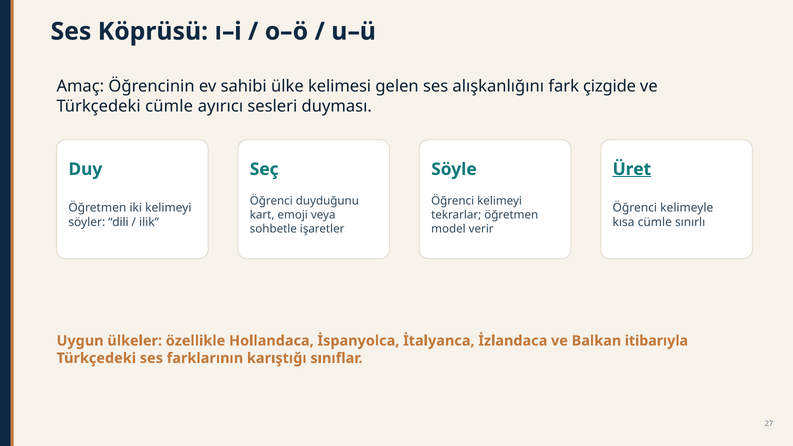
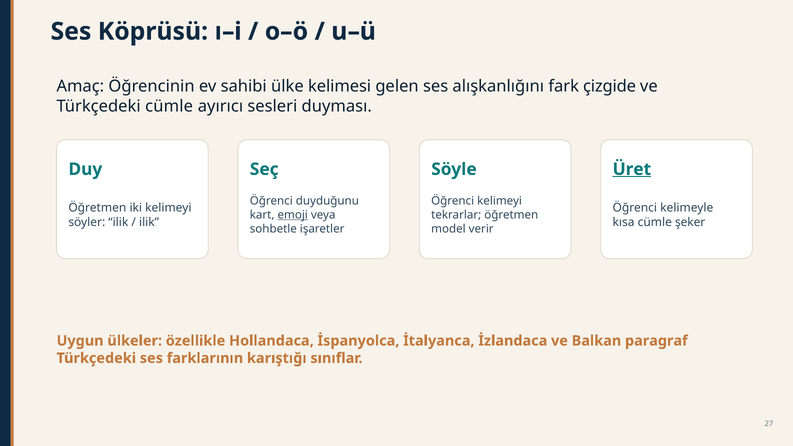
emoji underline: none -> present (293, 215)
söyler dili: dili -> ilik (118, 222)
sınırlı: sınırlı -> şeker (690, 222)
itibarıyla: itibarıyla -> paragraf (656, 341)
